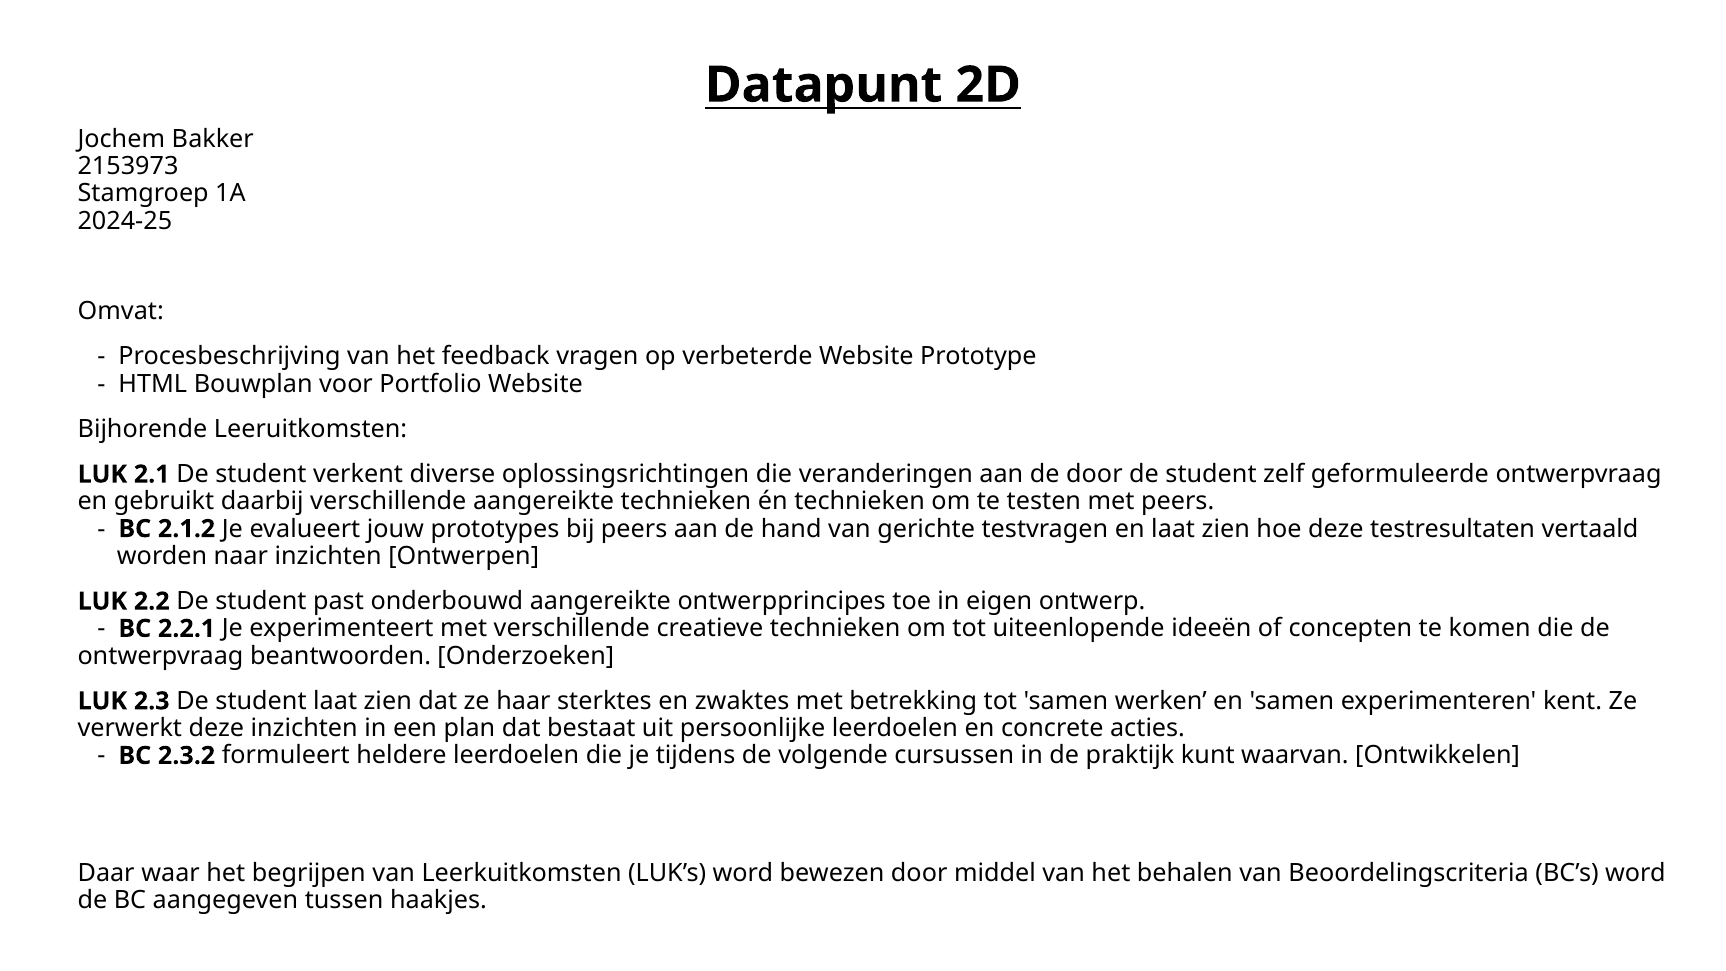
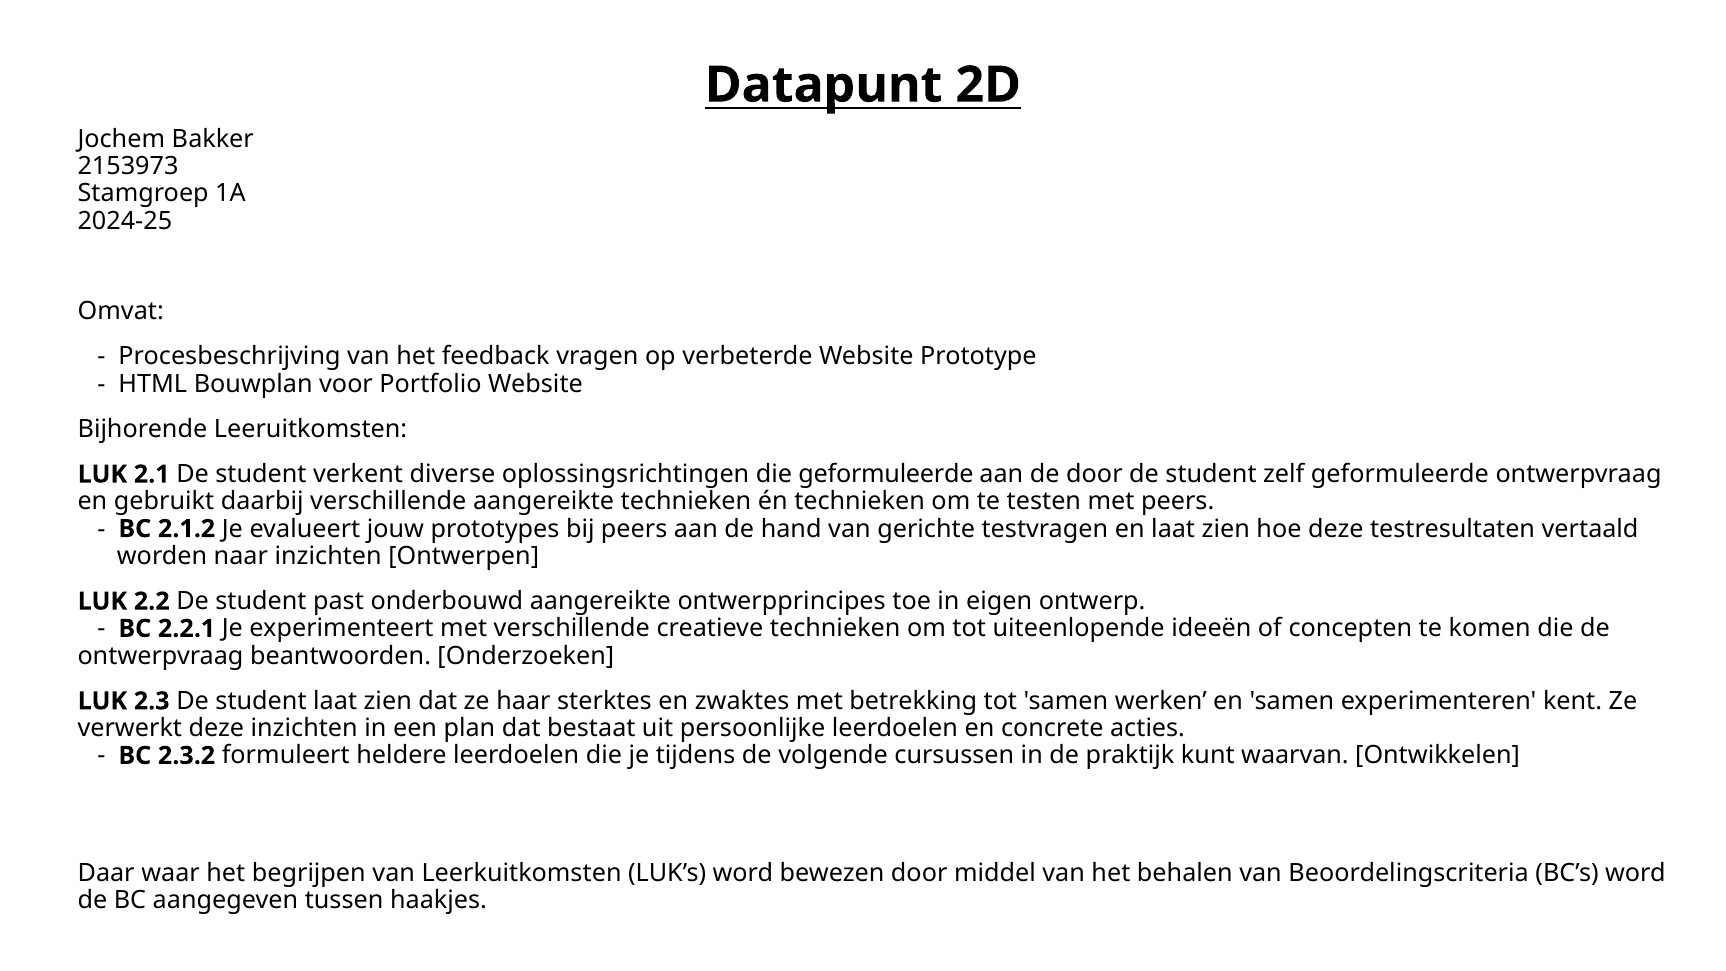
die veranderingen: veranderingen -> geformuleerde (886, 474)
